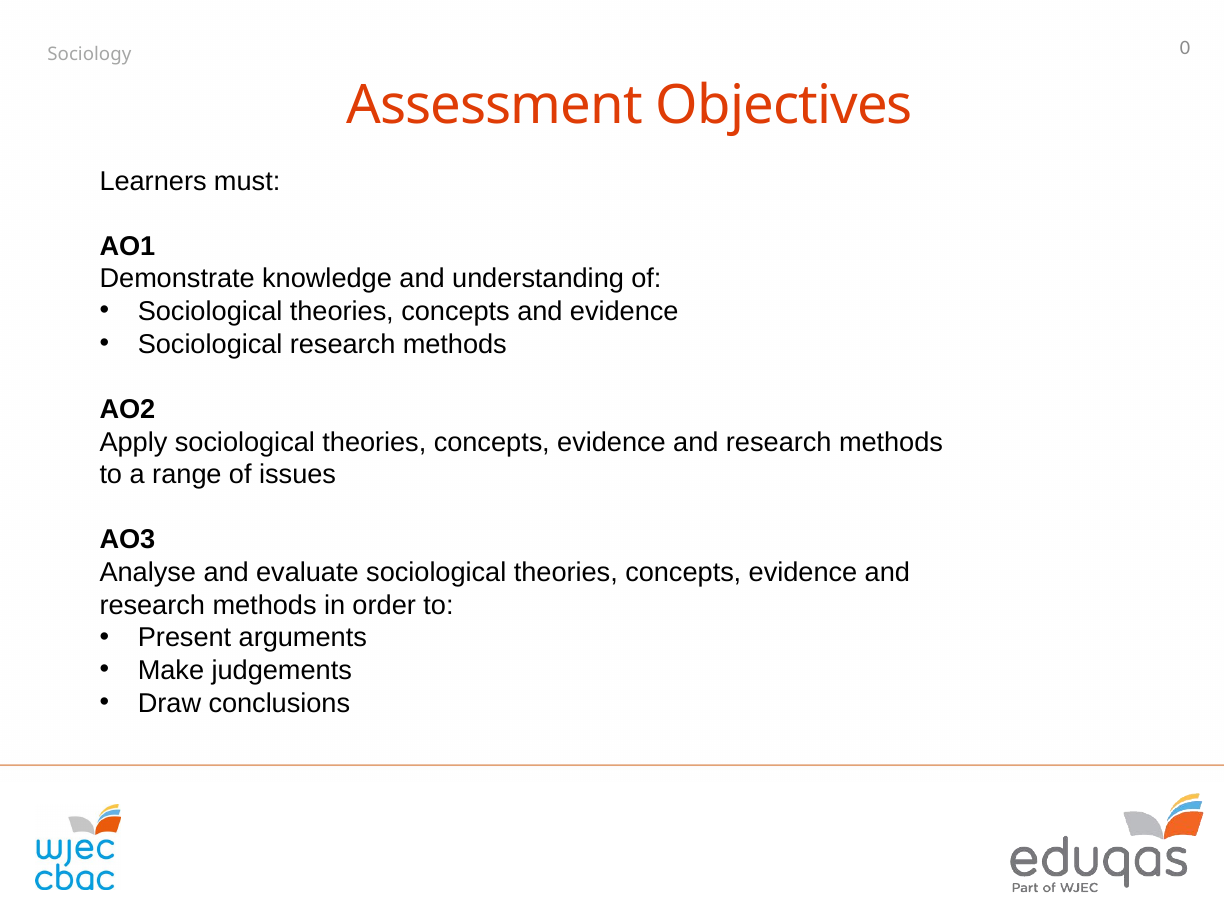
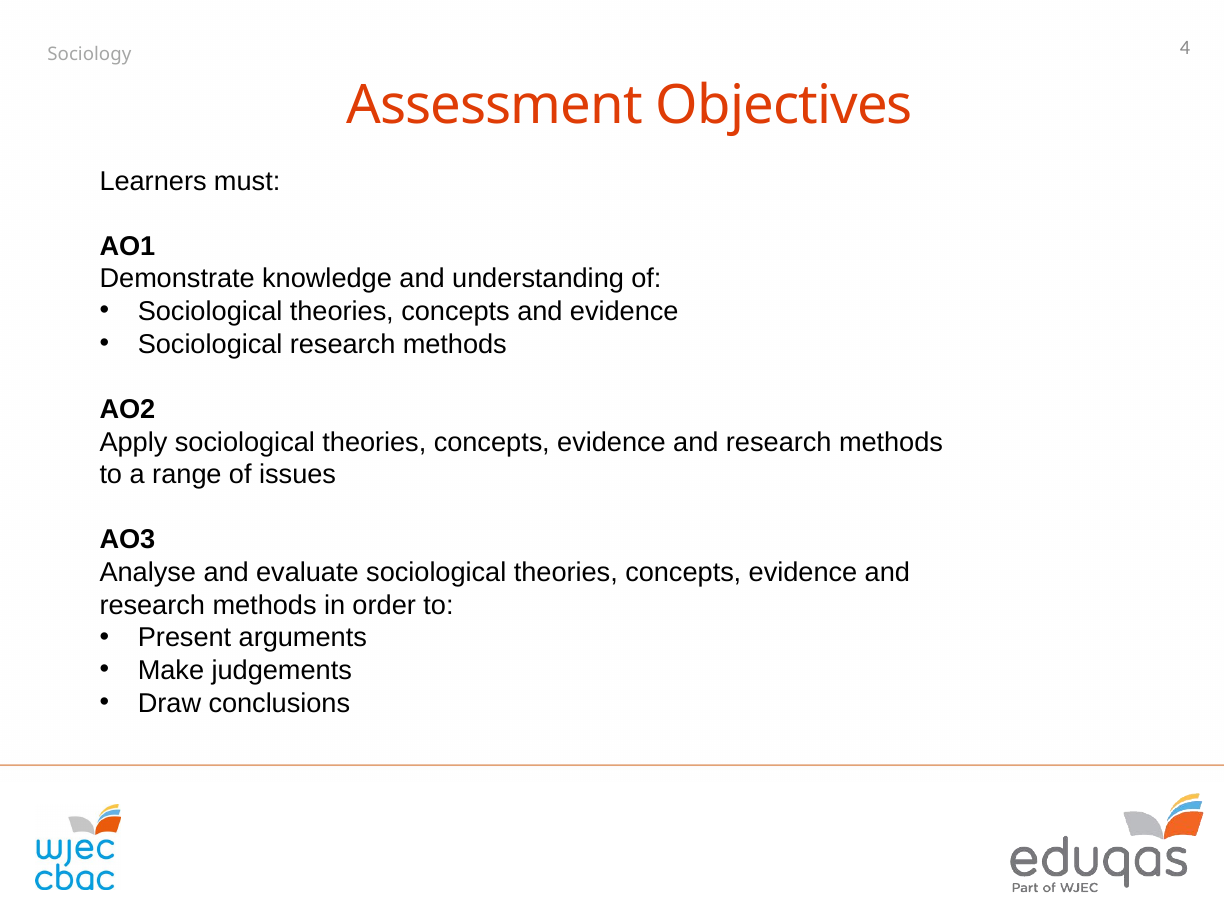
0: 0 -> 4 (1185, 48)
